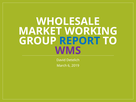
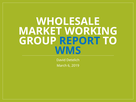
WMS colour: purple -> blue (68, 51)
